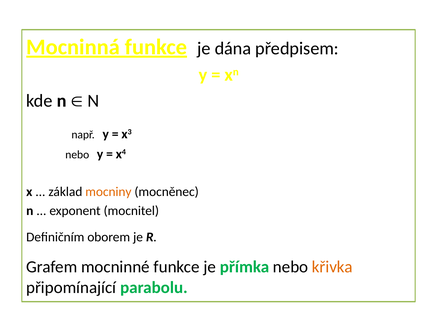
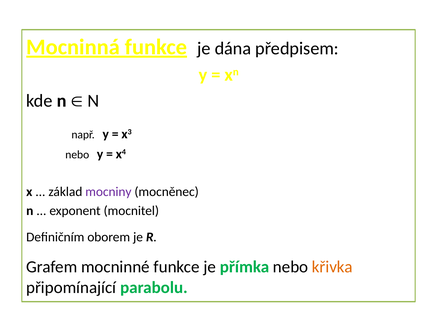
mocniny colour: orange -> purple (108, 192)
